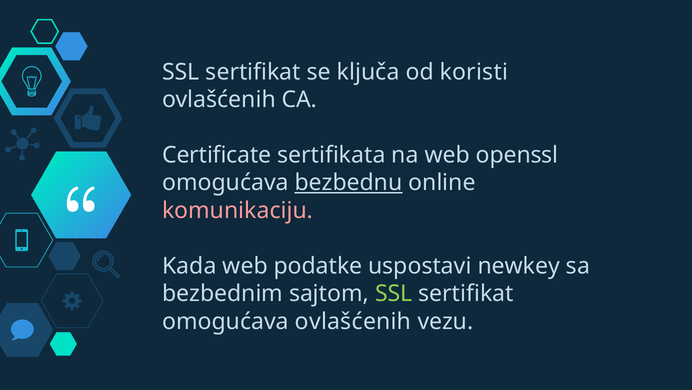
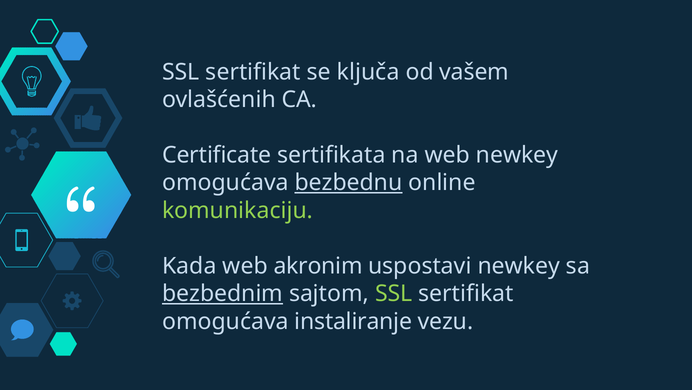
koristi: koristi -> vašem (474, 72)
web openssl: openssl -> newkey (517, 155)
komunikaciju colour: pink -> light green (238, 210)
podatke: podatke -> akronim (318, 266)
bezbednim underline: none -> present (223, 293)
omogućava ovlašćenih: ovlašćenih -> instaliranje (353, 321)
